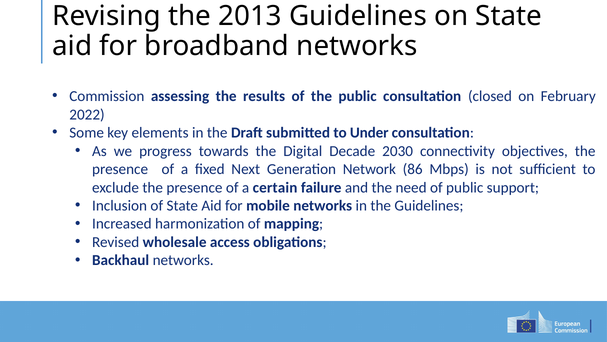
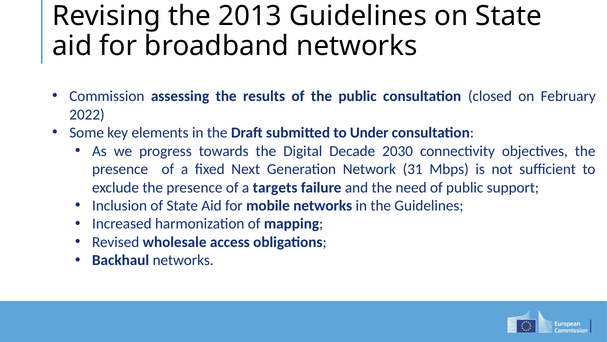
86: 86 -> 31 (413, 169)
certain: certain -> targets (275, 187)
